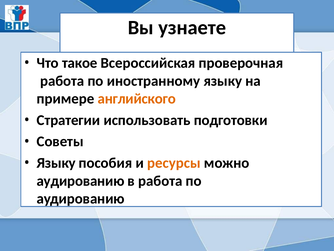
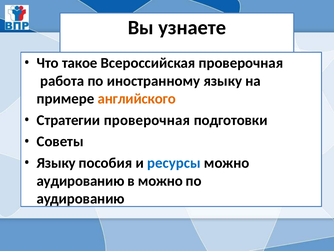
Стратегии использовать: использовать -> проверочная (147, 120)
ресурсы colour: orange -> blue (174, 163)
в работа: работа -> можно (160, 181)
